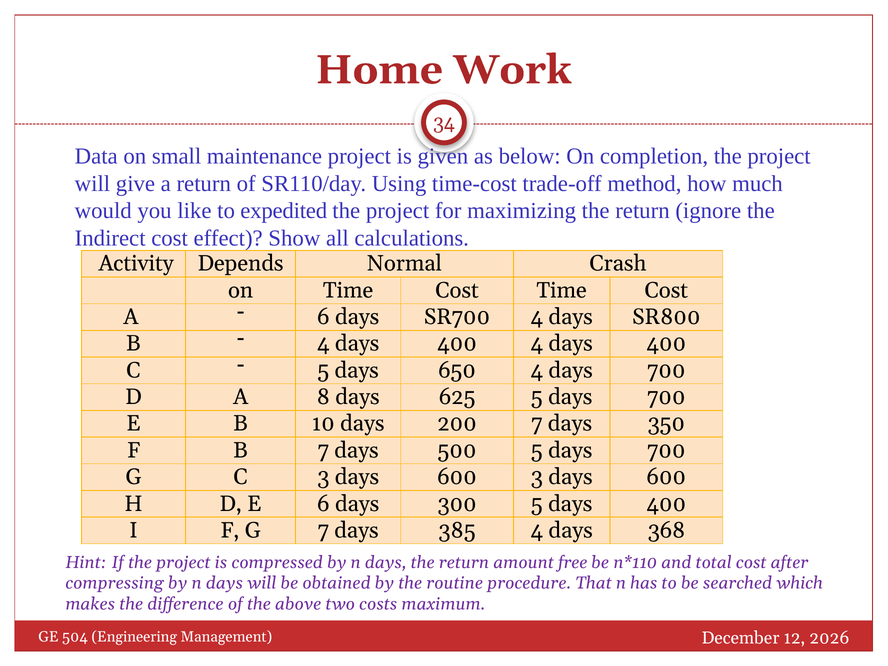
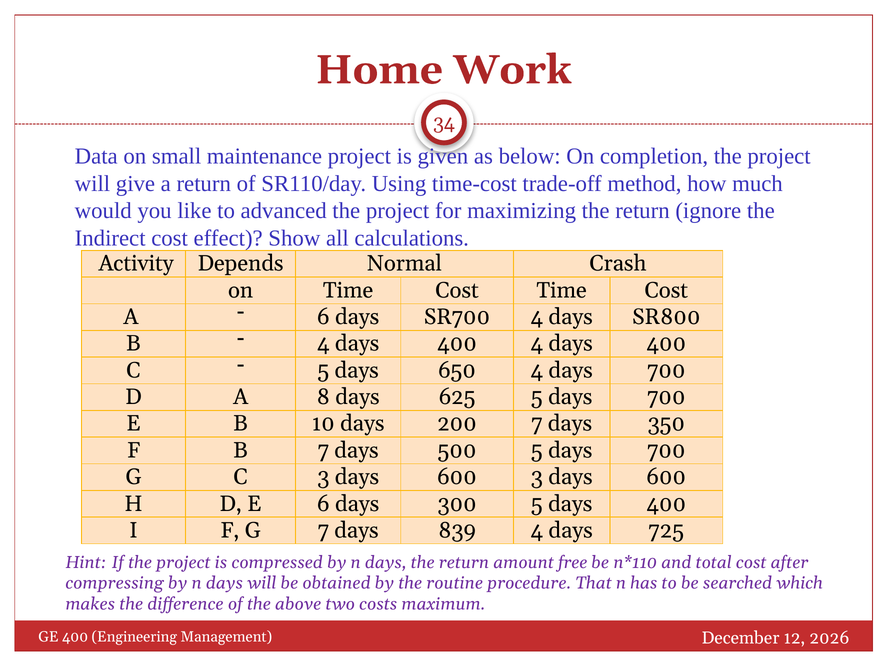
expedited: expedited -> advanced (284, 211)
385: 385 -> 839 (457, 530)
368: 368 -> 725 (666, 530)
GE 504: 504 -> 400 (75, 637)
